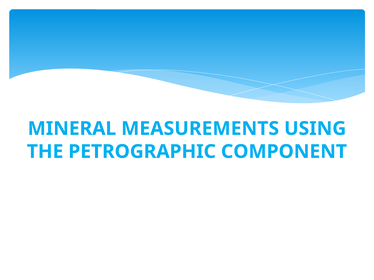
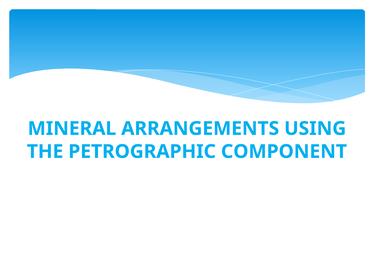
MEASUREMENTS: MEASUREMENTS -> ARRANGEMENTS (200, 129)
